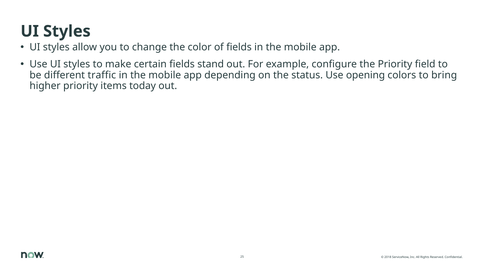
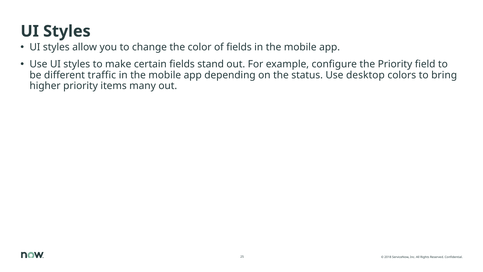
opening: opening -> desktop (365, 75)
today: today -> many (143, 86)
